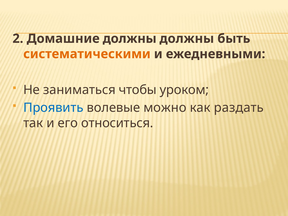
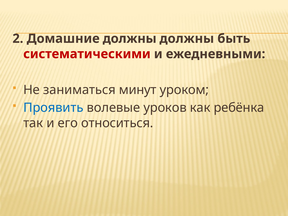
систематическими colour: orange -> red (87, 54)
чтобы: чтобы -> минут (138, 90)
можно: можно -> уроков (165, 108)
раздать: раздать -> ребёнка (239, 108)
